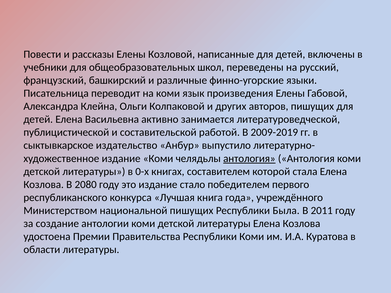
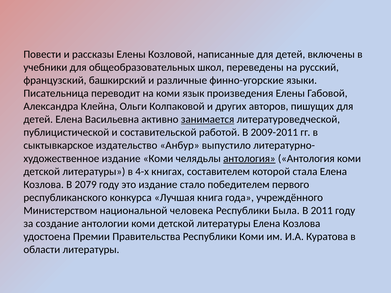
занимается underline: none -> present (208, 119)
2009-2019: 2009-2019 -> 2009-2011 (274, 132)
0-х: 0-х -> 4-х (142, 172)
2080: 2080 -> 2079 (86, 185)
национальной пишущих: пишущих -> человека (192, 211)
